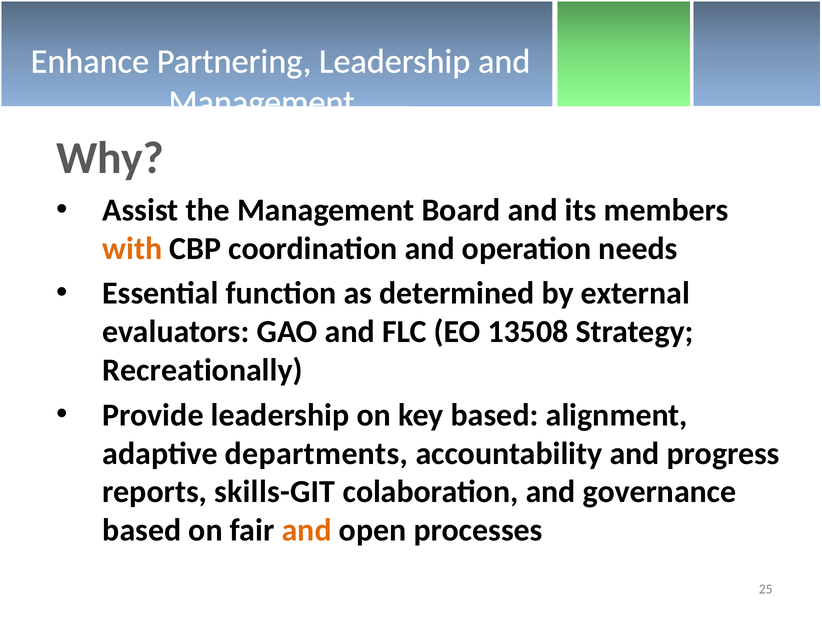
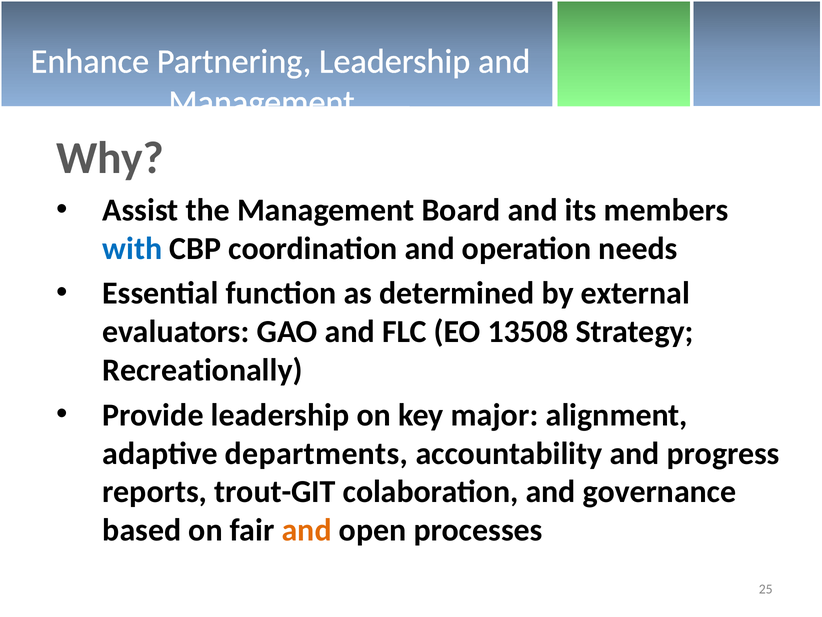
with colour: orange -> blue (132, 248)
key based: based -> major (495, 415)
skills-GIT: skills-GIT -> trout-GIT (275, 492)
